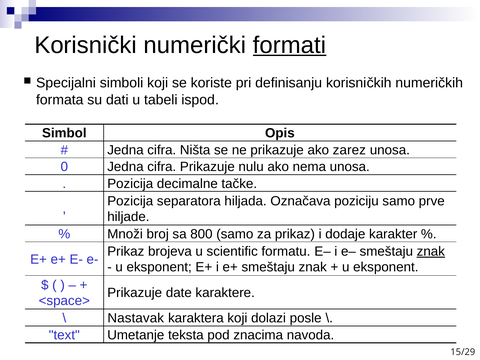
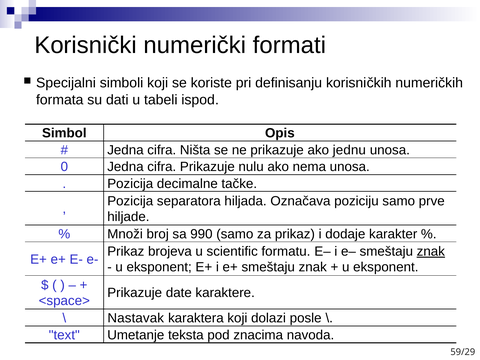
formati underline: present -> none (290, 45)
zarez: zarez -> jednu (349, 150)
800: 800 -> 990 (201, 234)
15/29: 15/29 -> 59/29 (463, 352)
